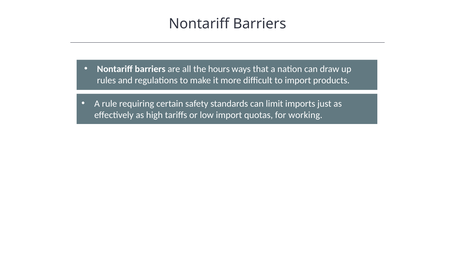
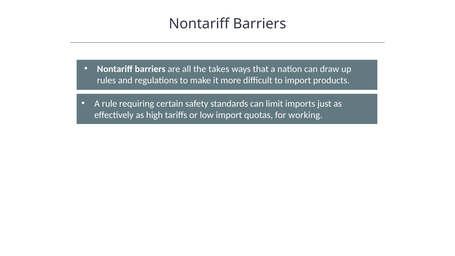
hours: hours -> takes (219, 69)
